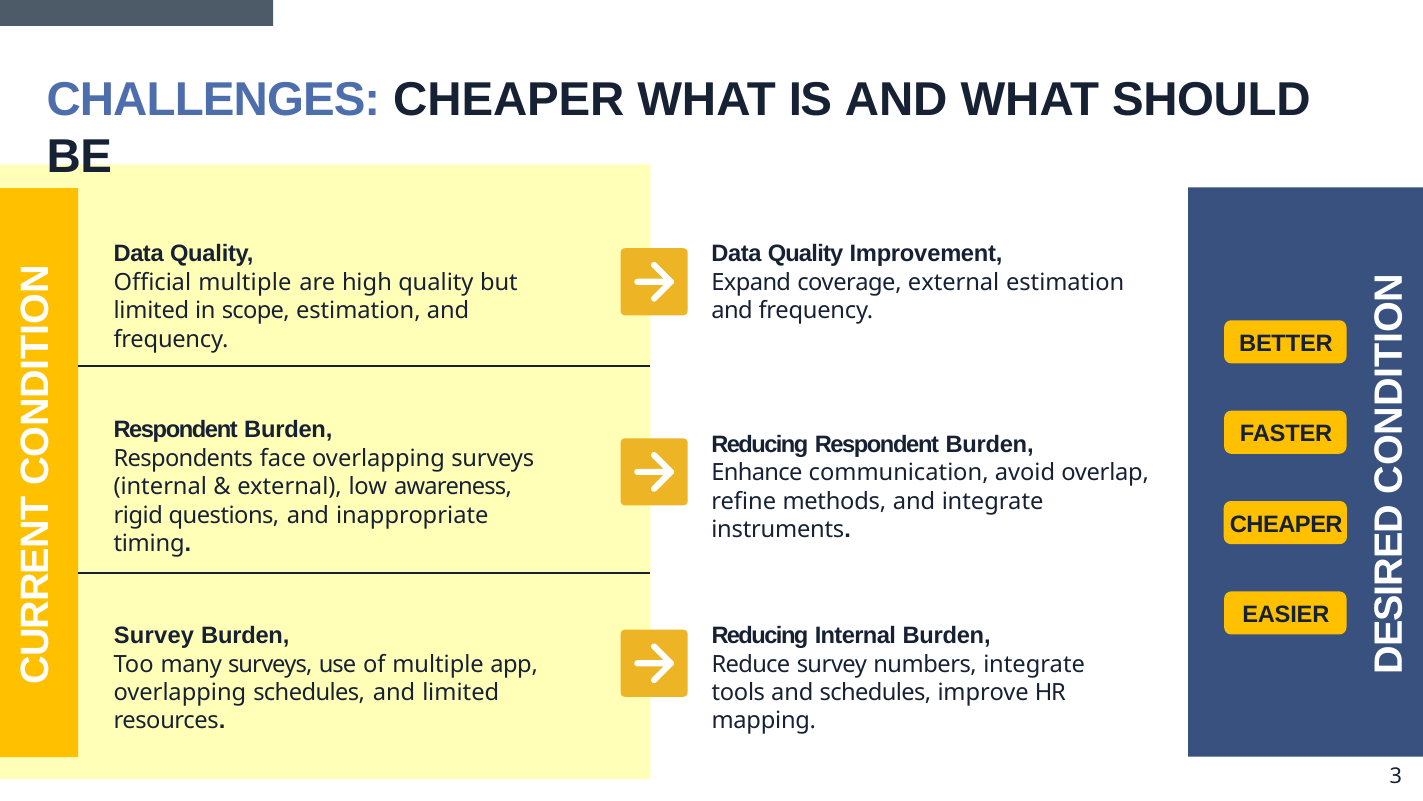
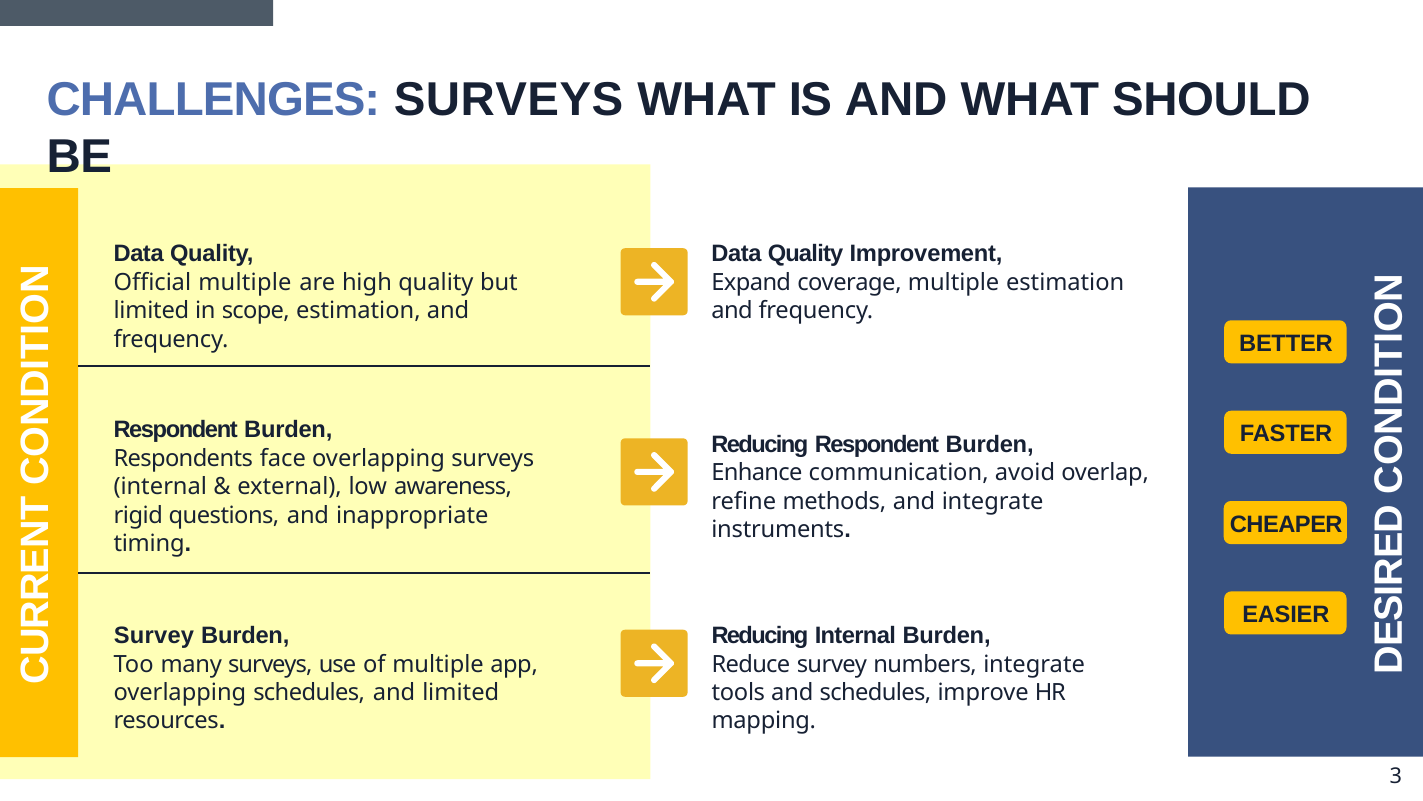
CHALLENGES CHEAPER: CHEAPER -> SURVEYS (509, 99)
coverage external: external -> multiple (954, 282)
